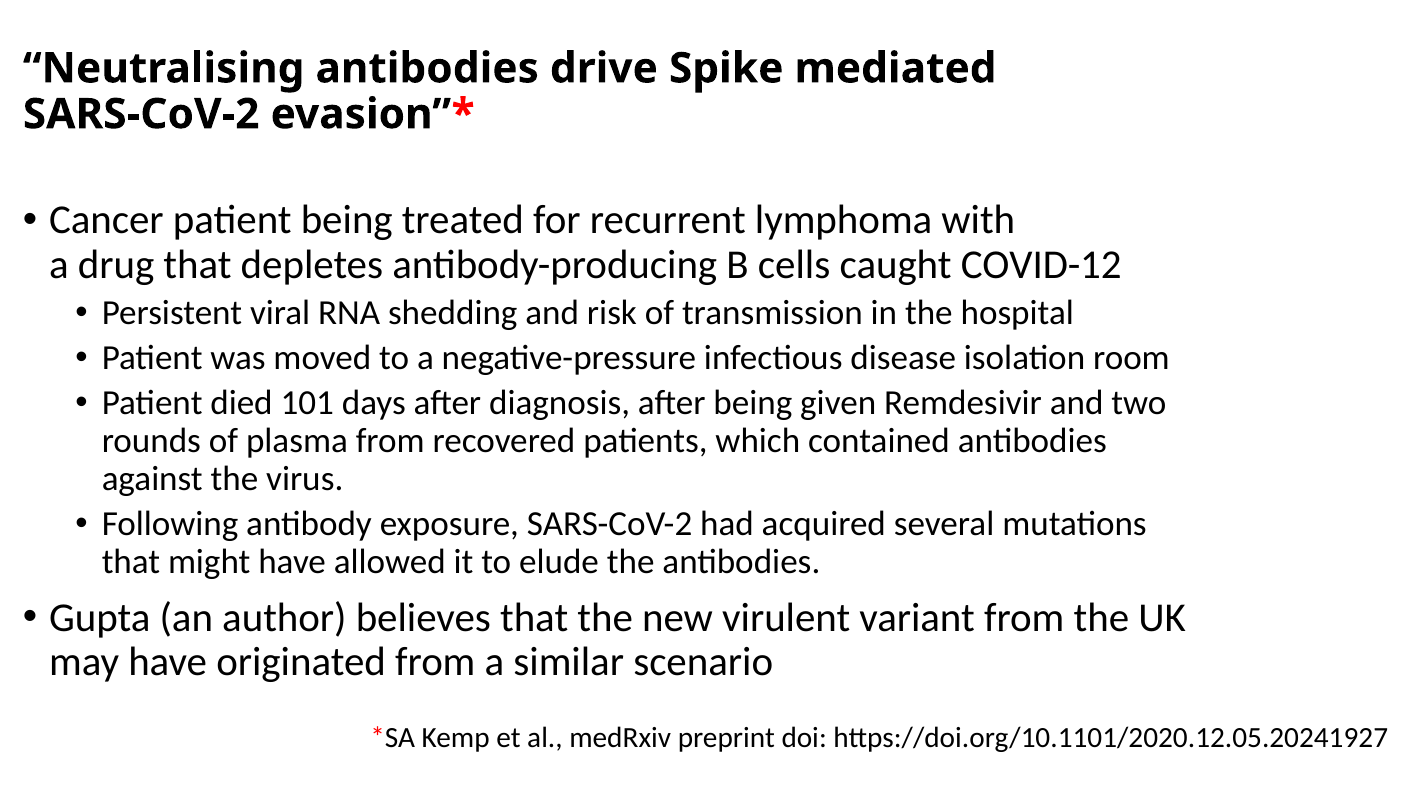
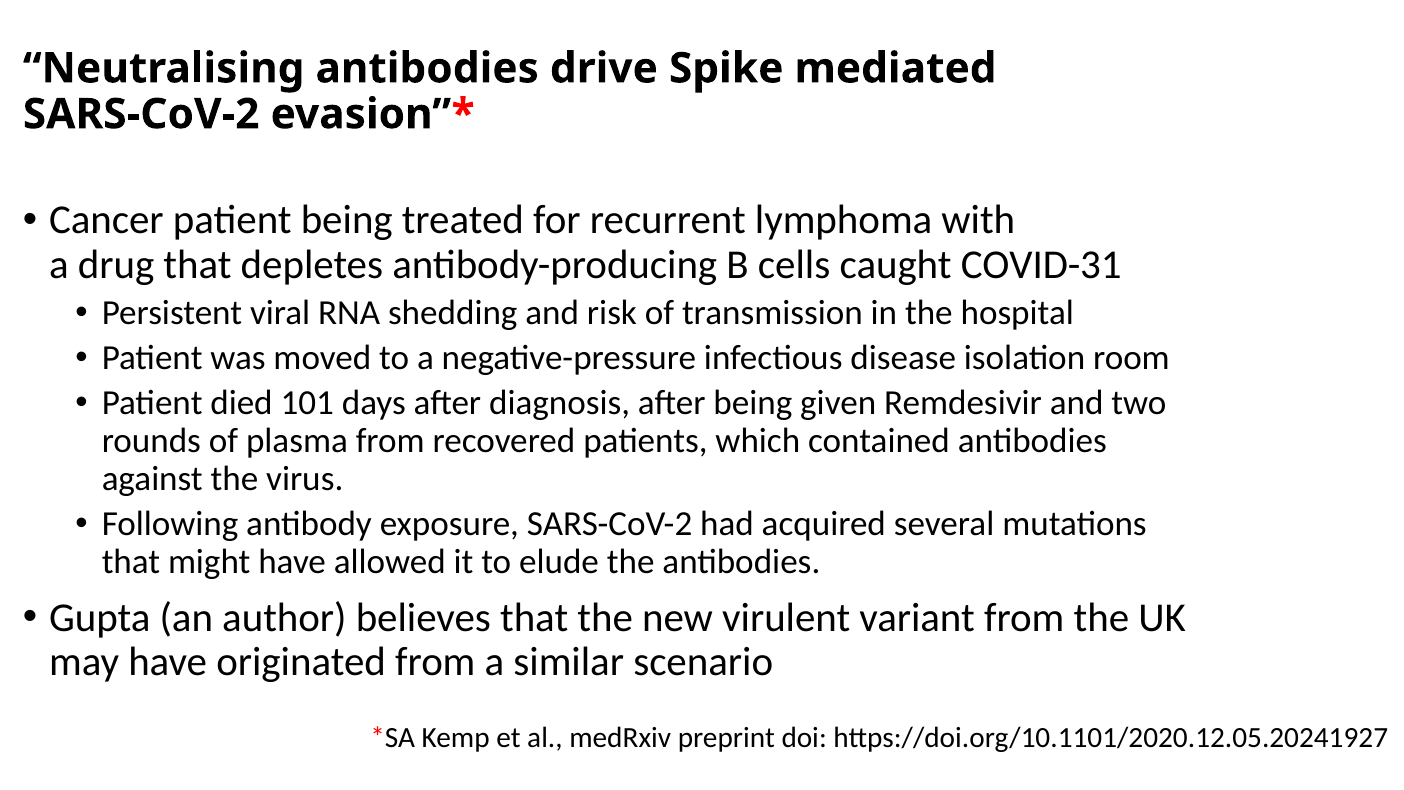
COVID-12: COVID-12 -> COVID-31 (1041, 264)
